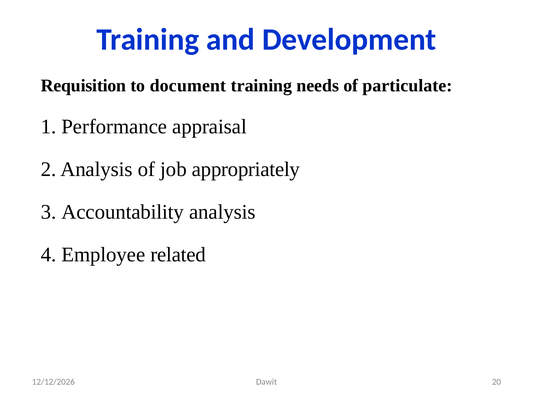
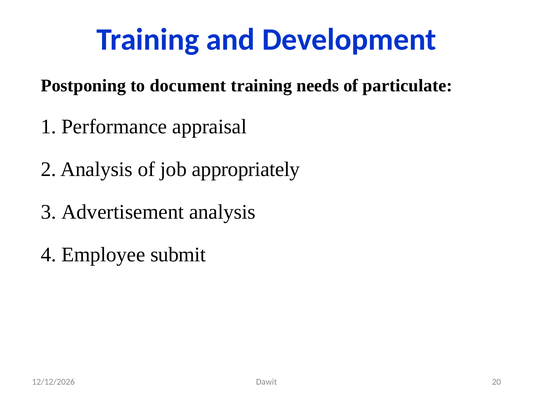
Requisition: Requisition -> Postponing (83, 86)
Accountability: Accountability -> Advertisement (123, 212)
related: related -> submit (178, 254)
